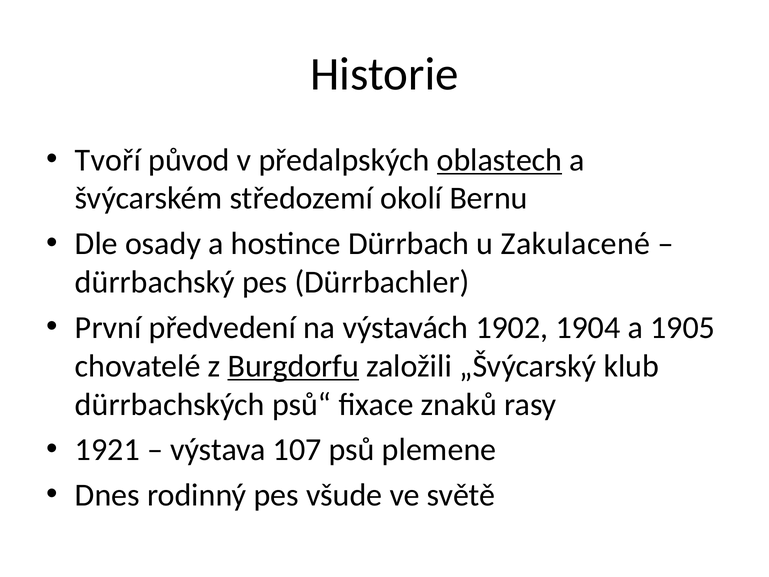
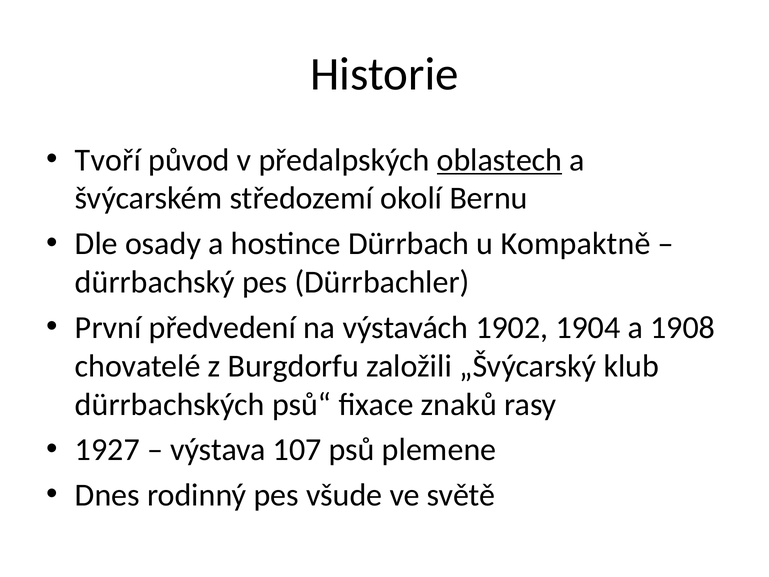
Zakulacené: Zakulacené -> Kompaktně (576, 244)
1905: 1905 -> 1908 (683, 327)
Burgdorfu underline: present -> none (293, 366)
1921: 1921 -> 1927 (107, 450)
